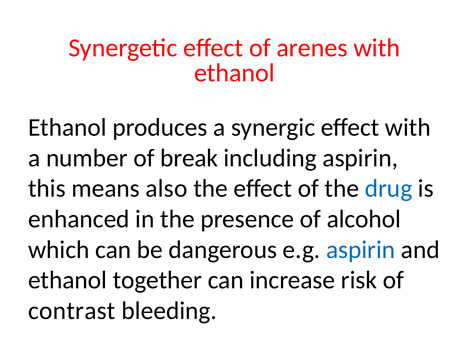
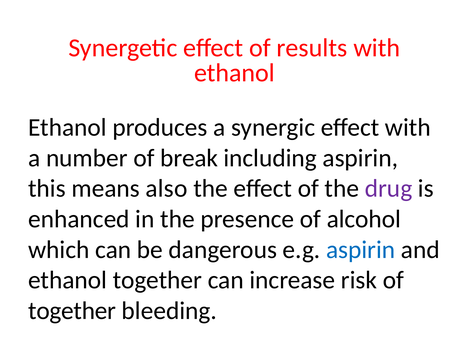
arenes: arenes -> results (312, 48)
drug colour: blue -> purple (389, 188)
contrast: contrast -> together (72, 310)
